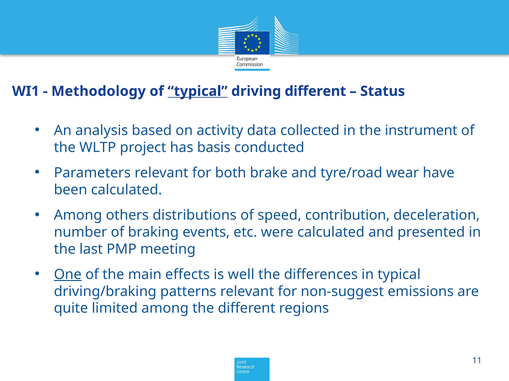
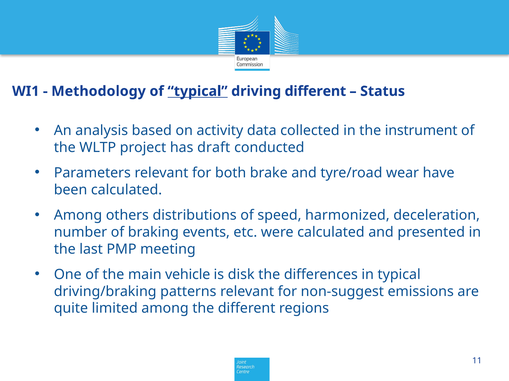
basis: basis -> draft (214, 148)
contribution: contribution -> harmonized (347, 216)
One underline: present -> none (68, 275)
effects: effects -> vehicle (188, 275)
well: well -> disk (241, 275)
